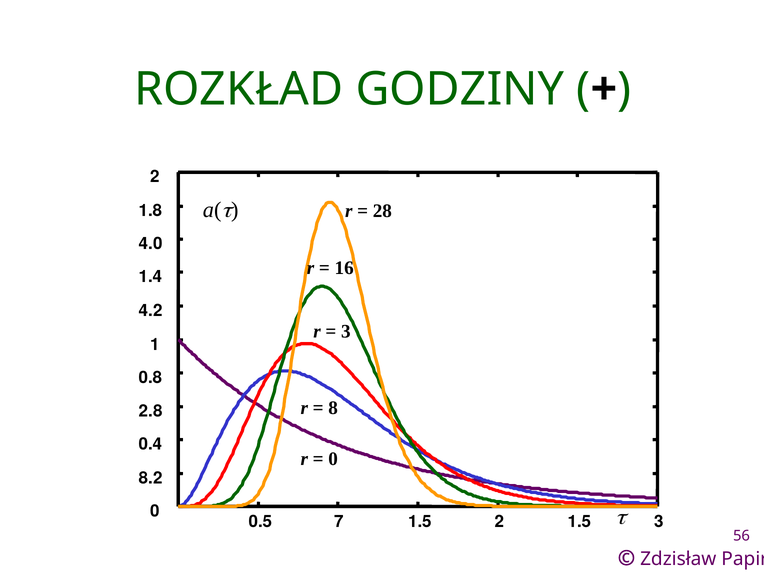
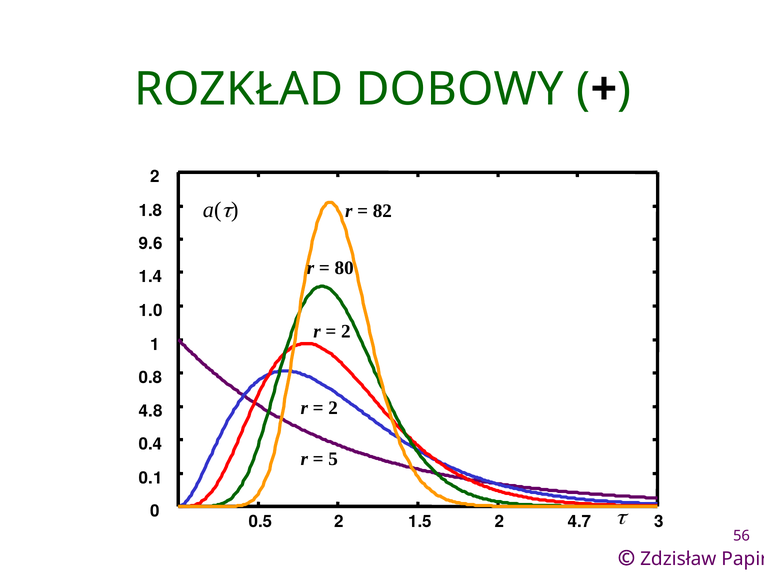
GODZINY: GODZINY -> DOBOWY (460, 89)
28: 28 -> 82 (382, 211)
4.0: 4.0 -> 9.6 (151, 244)
16: 16 -> 80 (344, 268)
4.2: 4.2 -> 1.0 (151, 311)
3: 3 -> 2 (346, 332)
8: 8 -> 2 (333, 408)
2.8: 2.8 -> 4.8 (151, 411)
0: 0 -> 5 (333, 459)
8.2: 8.2 -> 0.1 (151, 478)
0.5 7: 7 -> 2 (339, 522)
2 1.5: 1.5 -> 4.7 (579, 522)
